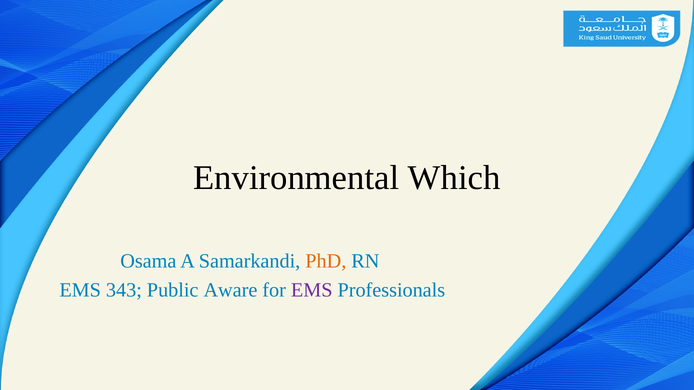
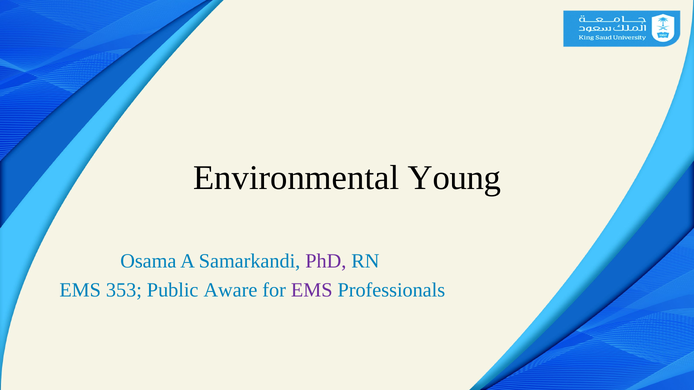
Which: Which -> Young (454, 178)
PhD colour: orange -> purple (326, 261)
343: 343 -> 353 (124, 290)
